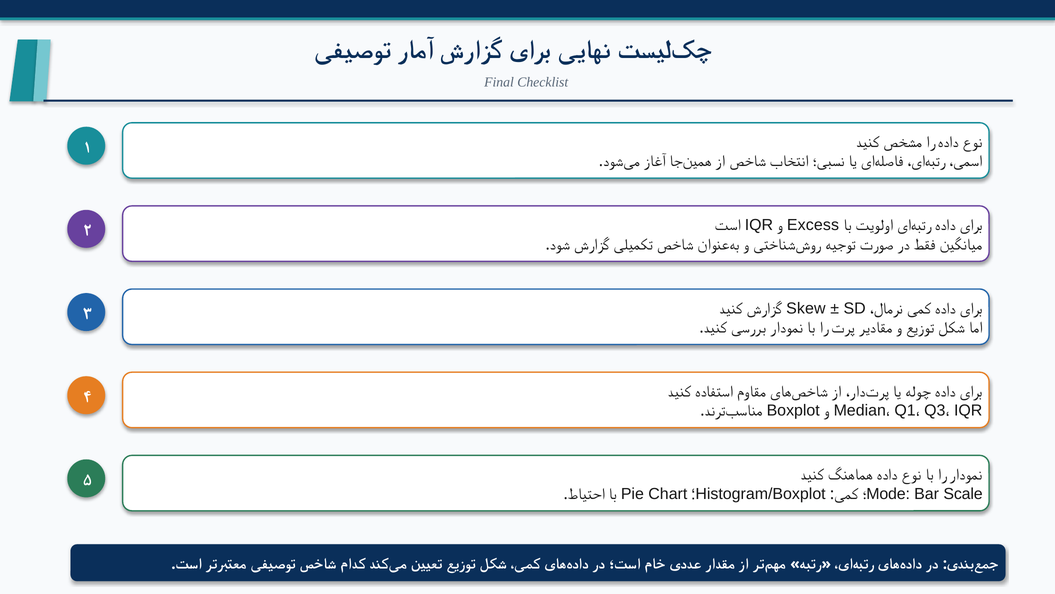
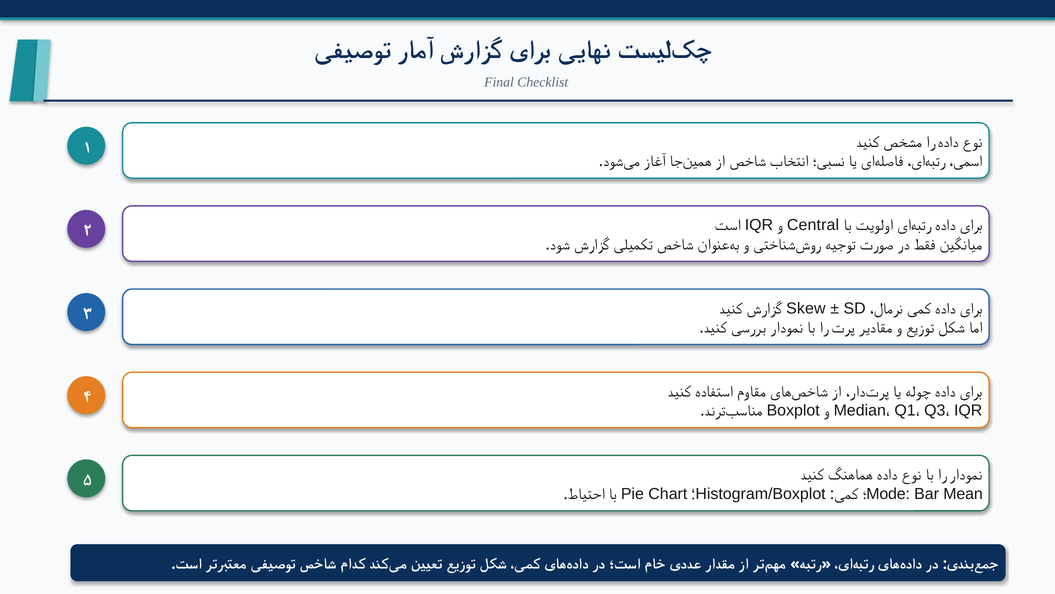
Excess: Excess -> Central (813, 225)
Scale: Scale -> Mean (963, 493)
